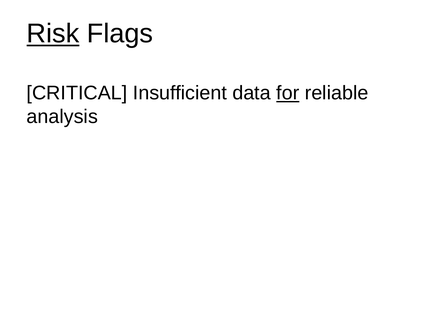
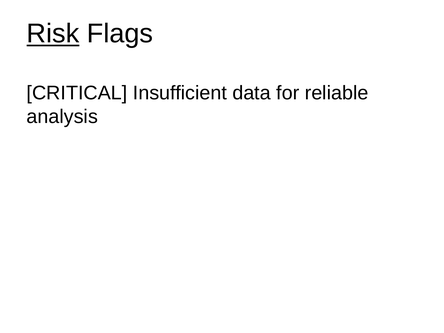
for underline: present -> none (288, 93)
